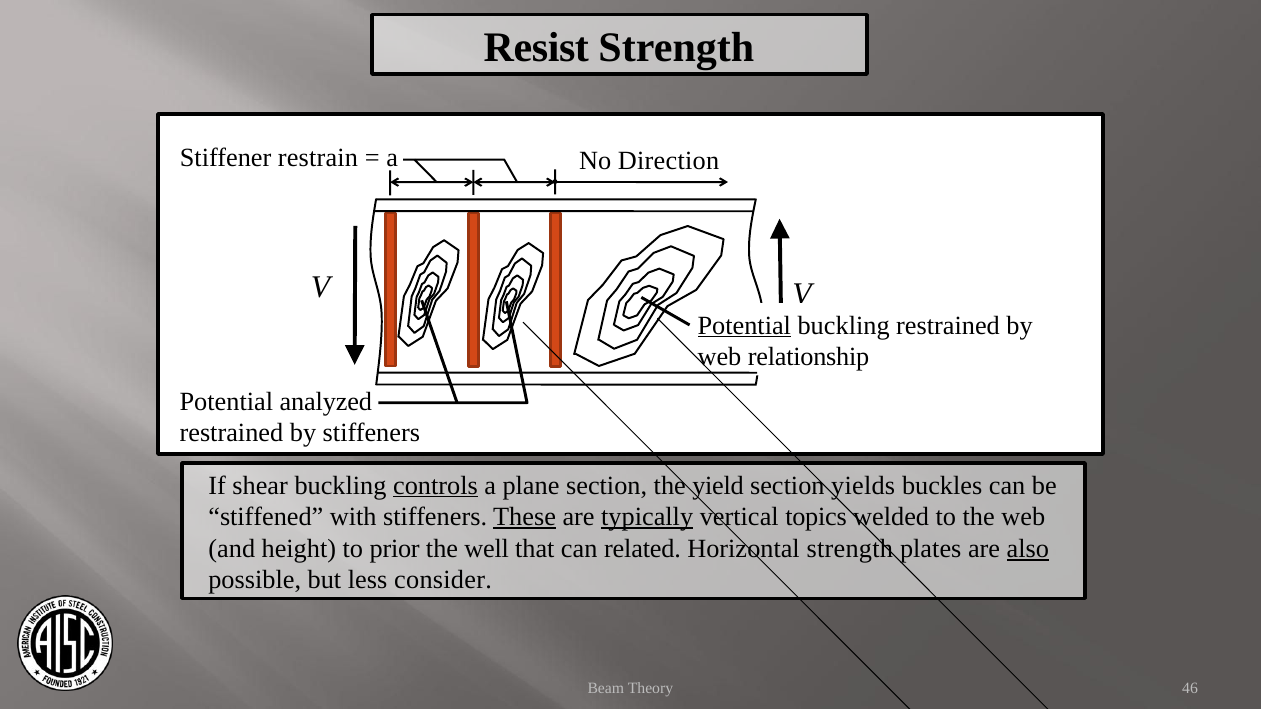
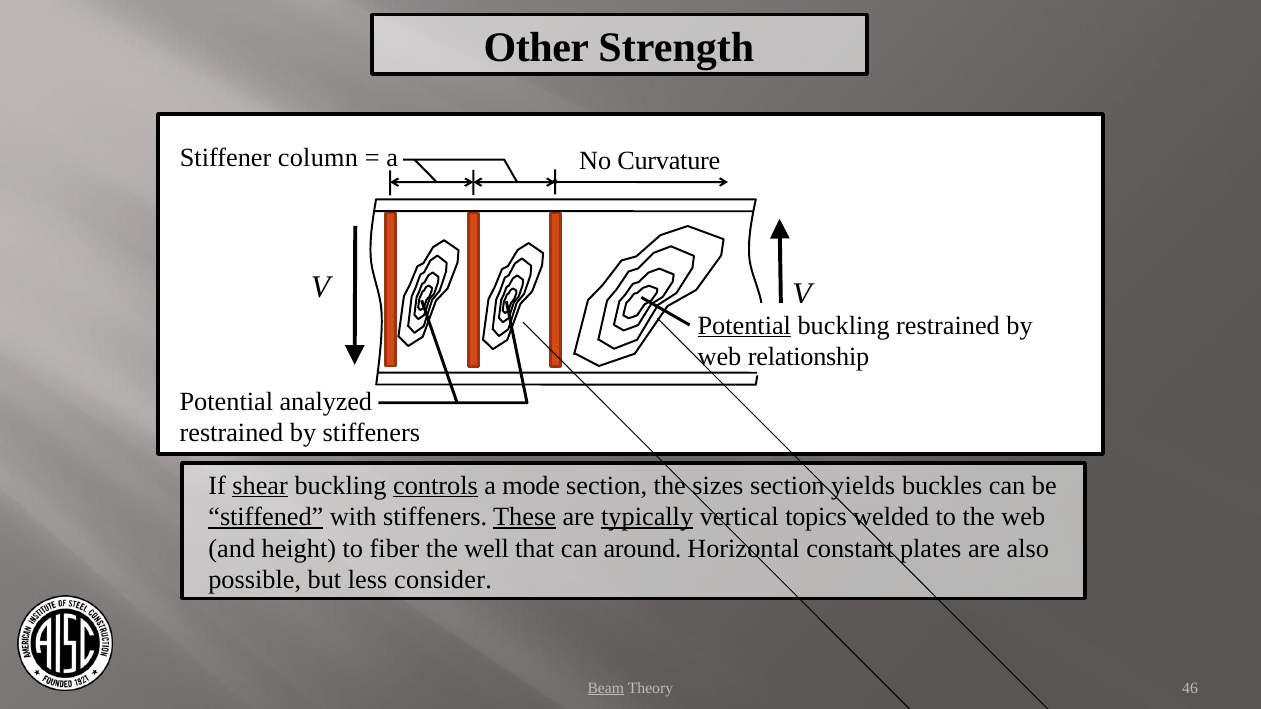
Resist: Resist -> Other (536, 47)
restrain: restrain -> column (318, 158)
Direction: Direction -> Curvature (669, 161)
shear underline: none -> present (260, 486)
plane: plane -> mode (531, 486)
yield: yield -> sizes (718, 486)
stiffened underline: none -> present (266, 517)
prior: prior -> fiber (395, 549)
related: related -> around (643, 549)
Horizontal strength: strength -> constant (850, 549)
also underline: present -> none (1028, 549)
Beam underline: none -> present (606, 688)
